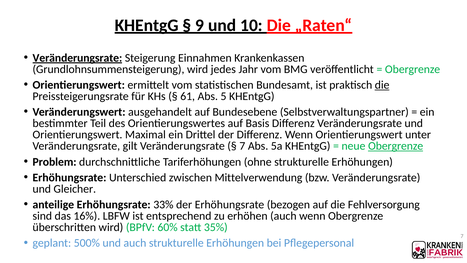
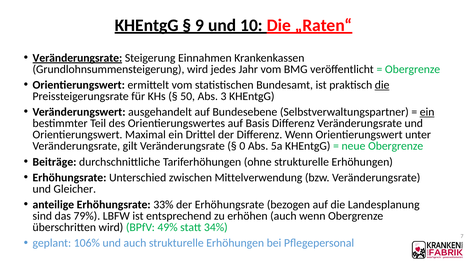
61: 61 -> 50 (188, 96)
5: 5 -> 3 (224, 96)
ein underline: none -> present (427, 112)
7: 7 -> 0 (242, 146)
Obergrenze underline: present -> none (396, 146)
Problem: Problem -> Beiträge (54, 162)
Fehlversorgung: Fehlversorgung -> Landesplanung (384, 204)
16%: 16% -> 79% (87, 216)
60%: 60% -> 49% (168, 227)
35%: 35% -> 34% (216, 227)
500%: 500% -> 106% (87, 243)
